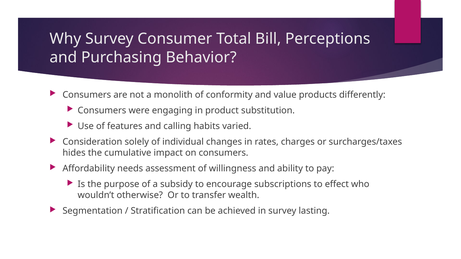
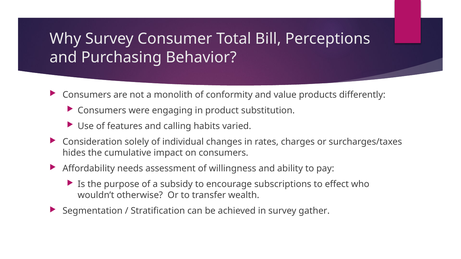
lasting: lasting -> gather (314, 211)
